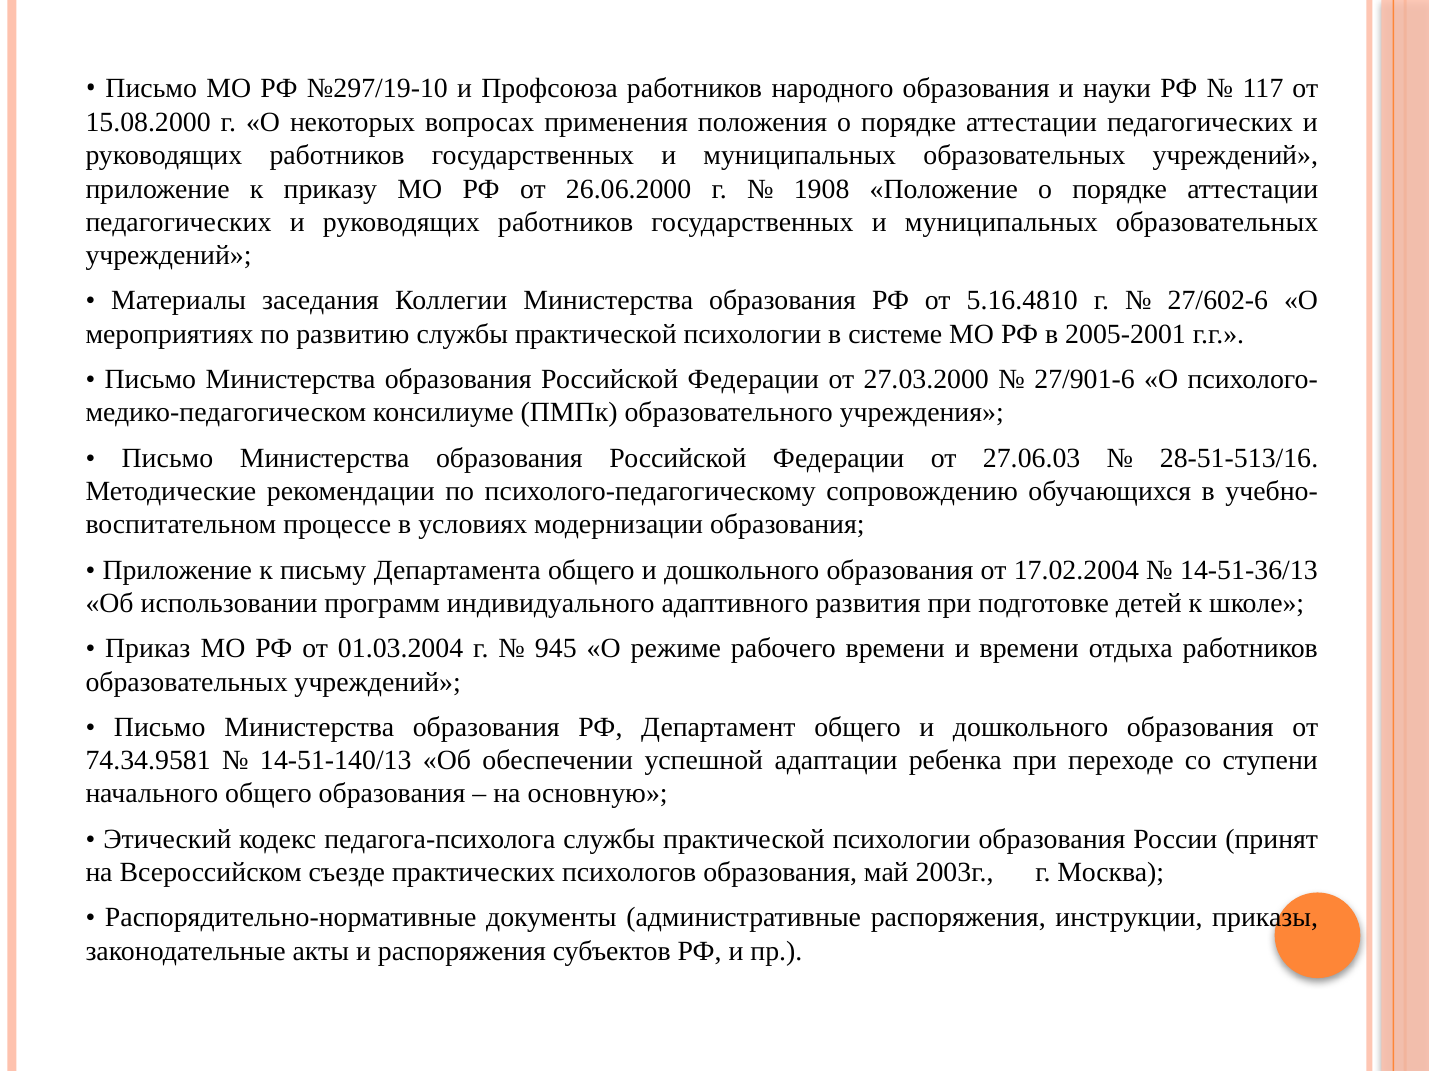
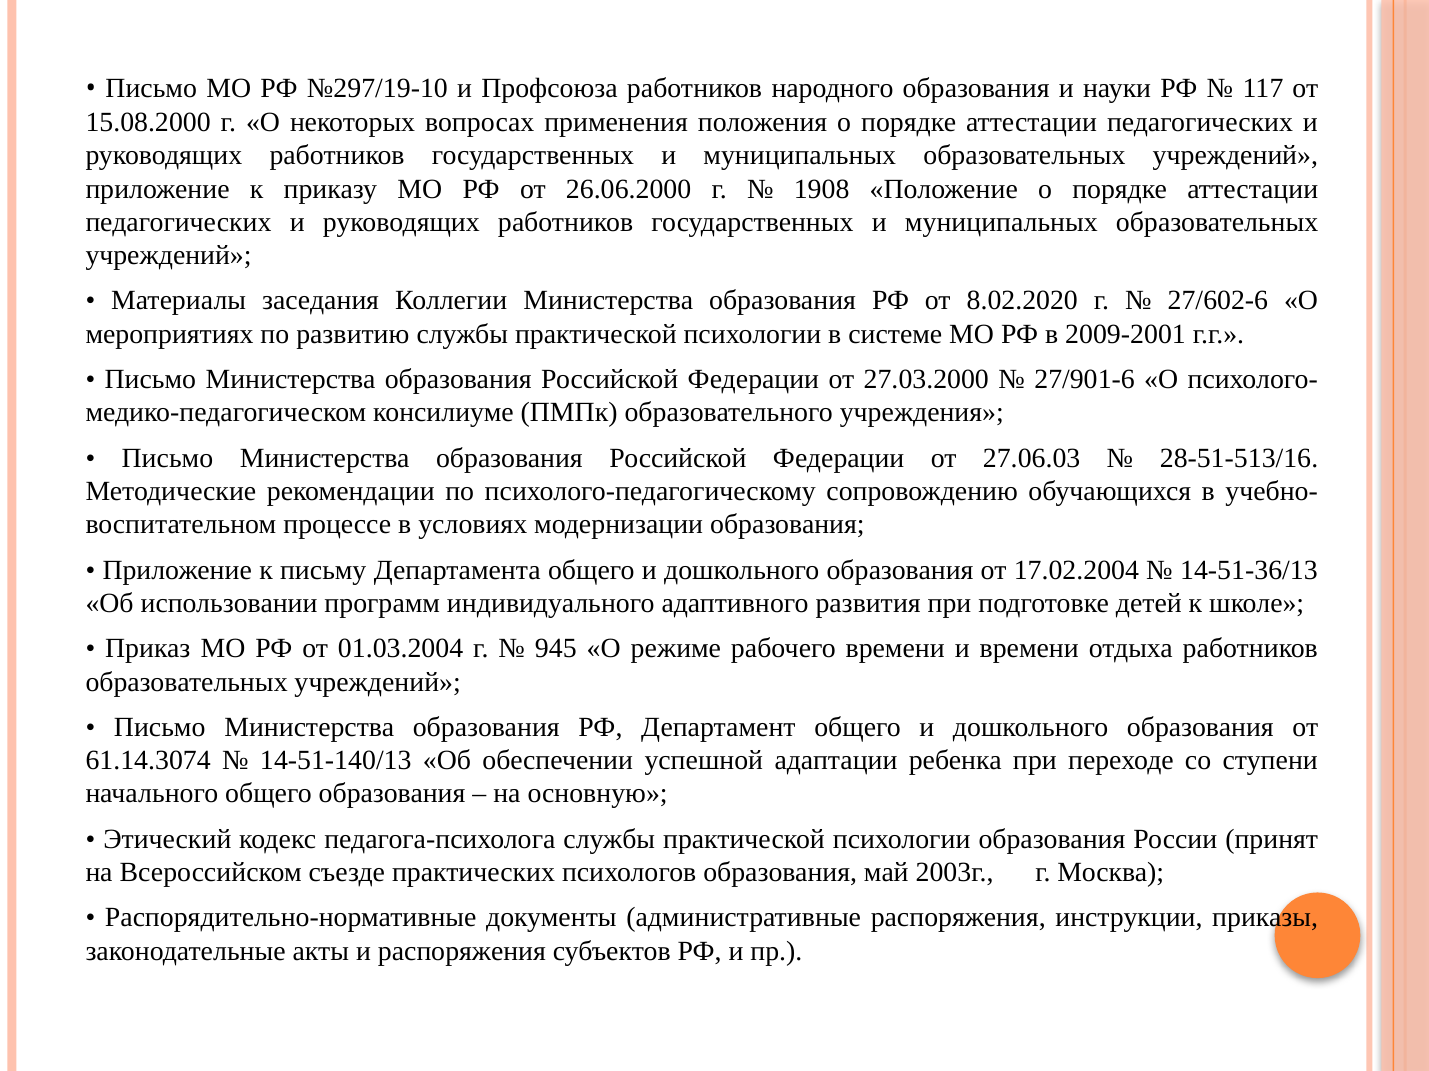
5.16.4810: 5.16.4810 -> 8.02.2020 (1022, 301)
2005-2001: 2005-2001 -> 2009-2001 (1126, 334)
74.34.9581: 74.34.9581 -> 61.14.3074 (148, 761)
